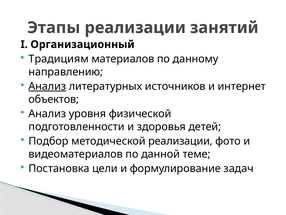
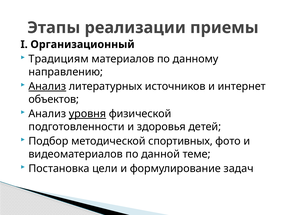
занятий: занятий -> приемы (224, 28)
уровня underline: none -> present (87, 114)
методической реализации: реализации -> спортивных (181, 141)
